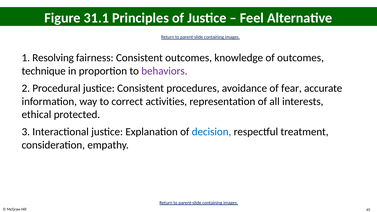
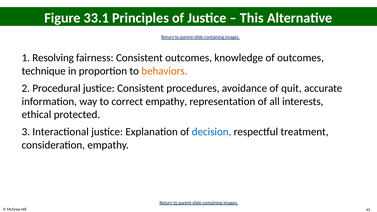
31.1: 31.1 -> 33.1 (96, 18)
Feel: Feel -> This (252, 18)
behaviors colour: purple -> orange (164, 71)
fear: fear -> quit (291, 88)
correct activities: activities -> empathy (166, 101)
